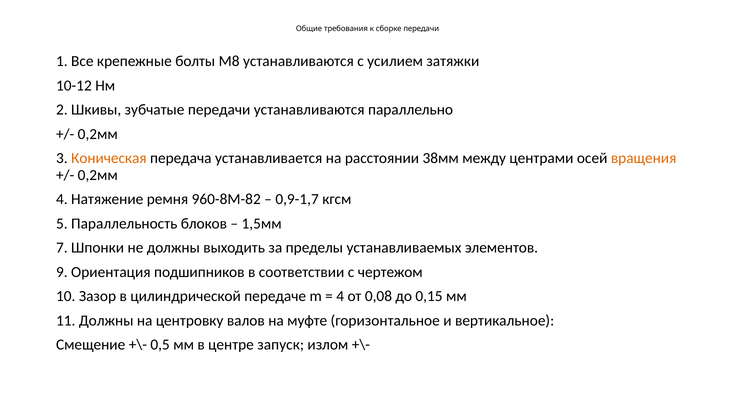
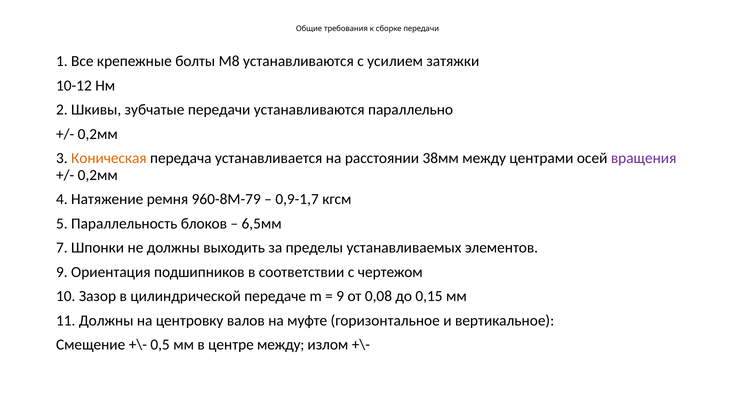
вращения colour: orange -> purple (644, 158)
960-8М-82: 960-8М-82 -> 960-8М-79 (226, 199)
1,5мм: 1,5мм -> 6,5мм (262, 223)
4: 4 -> 9 (340, 296)
центре запуск: запуск -> между (281, 344)
